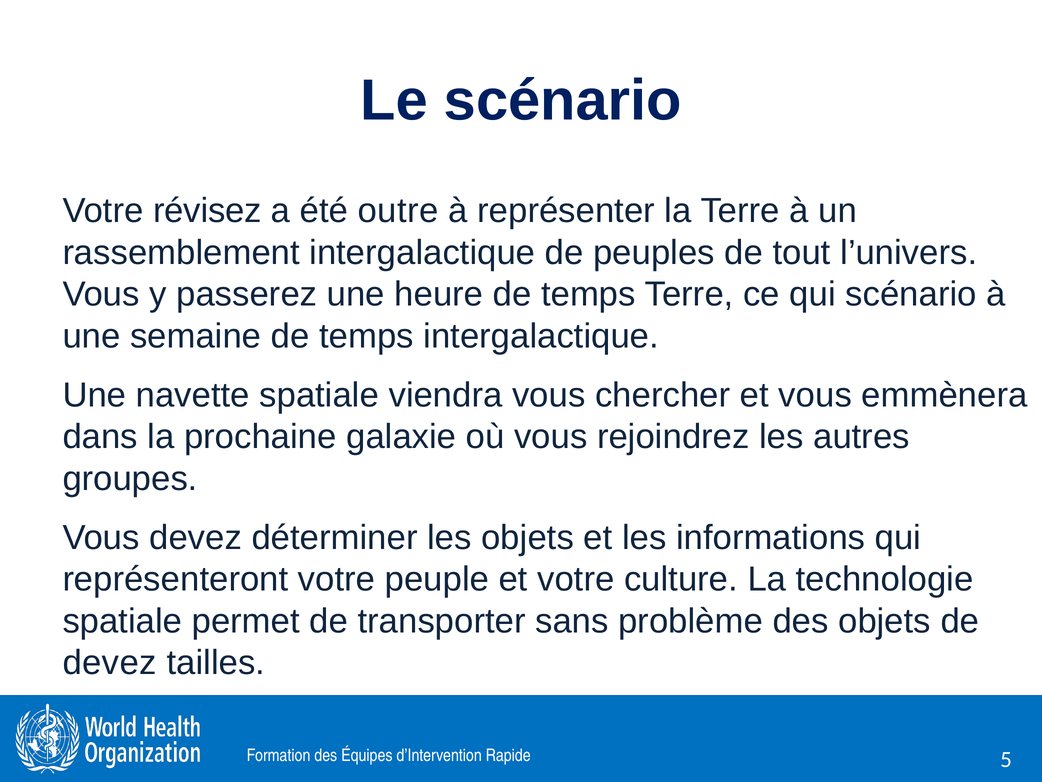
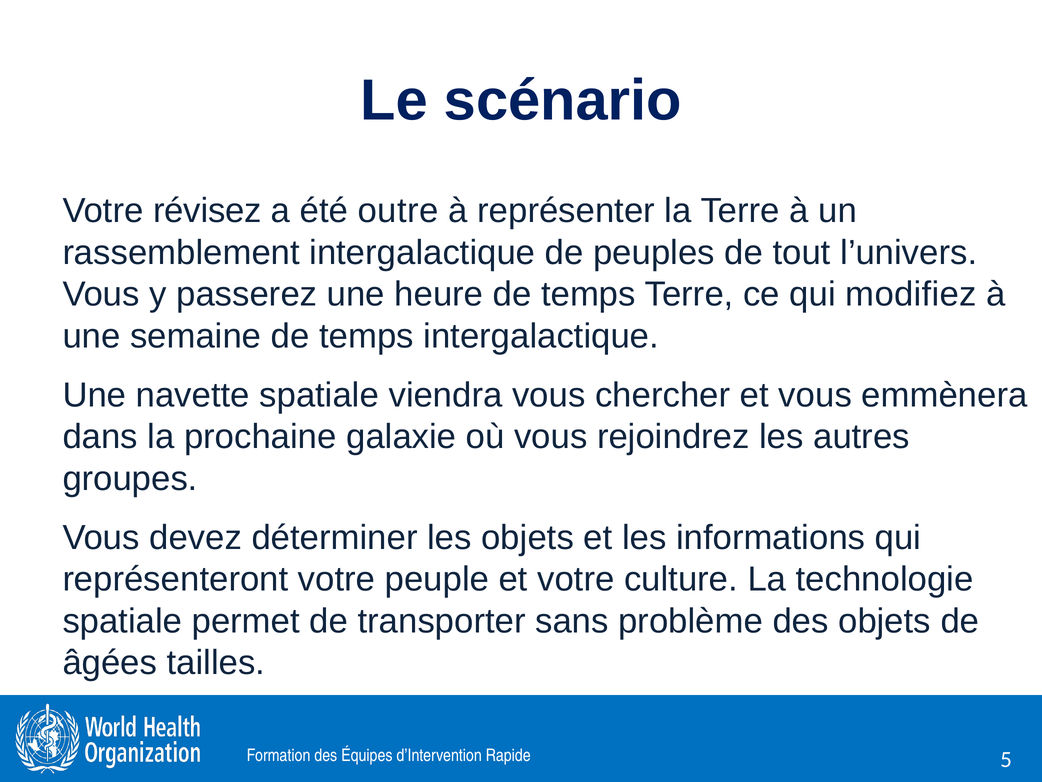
qui scénario: scénario -> modifiez (911, 294)
devez: devez -> âgées (110, 662)
